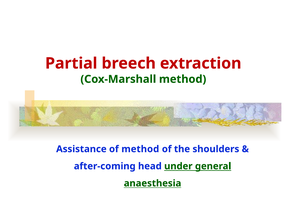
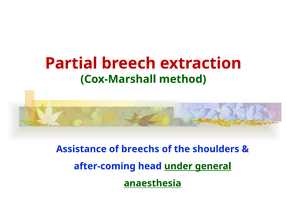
of method: method -> breechs (140, 149)
